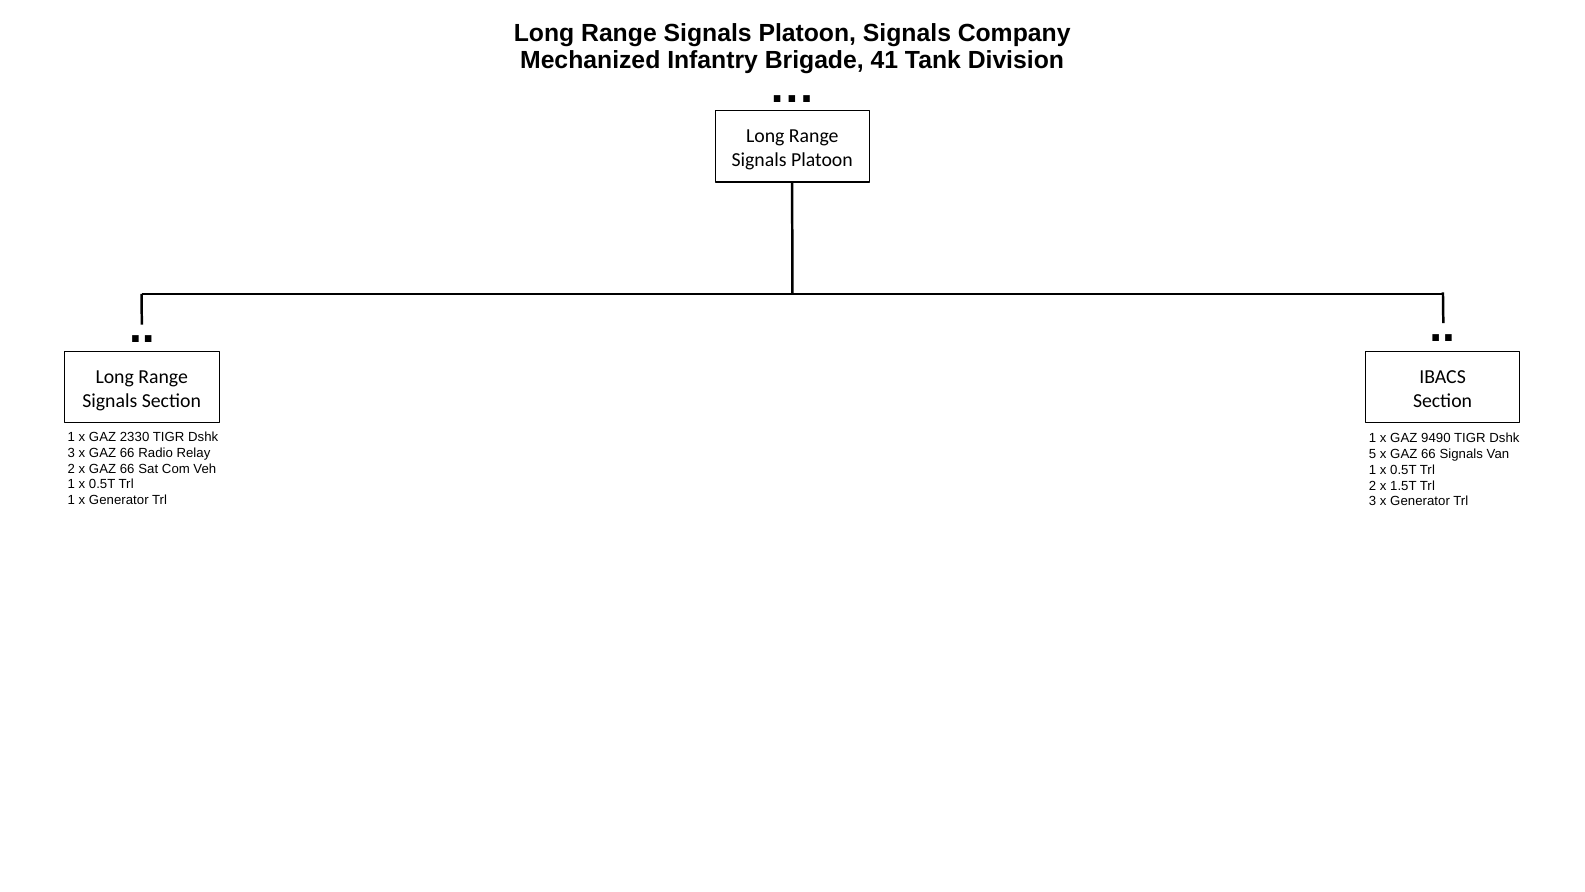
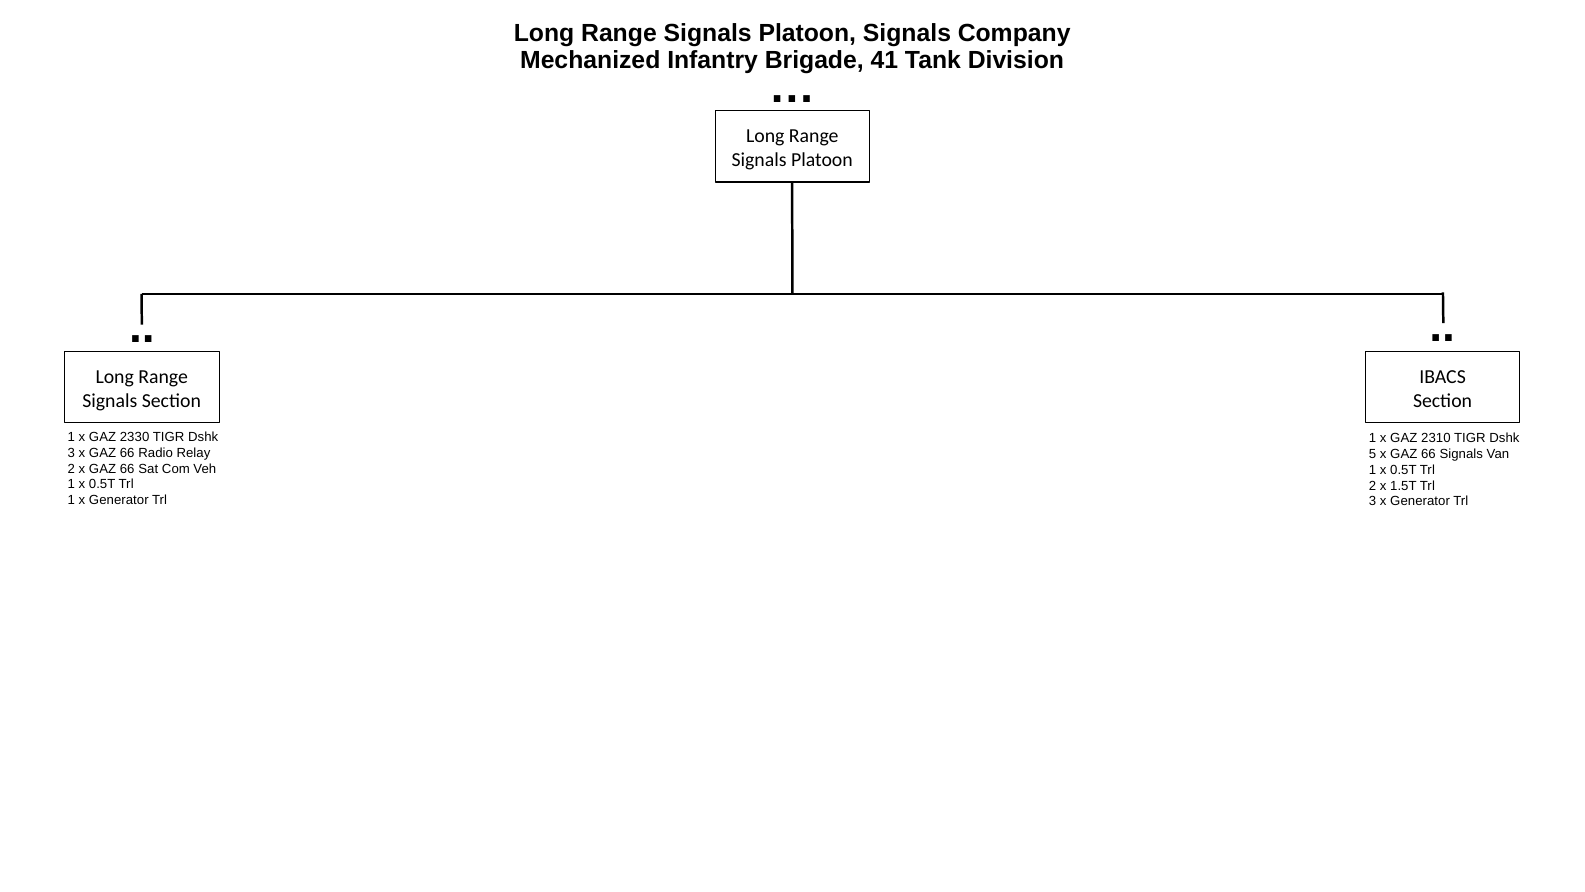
9490: 9490 -> 2310 (1436, 438)
